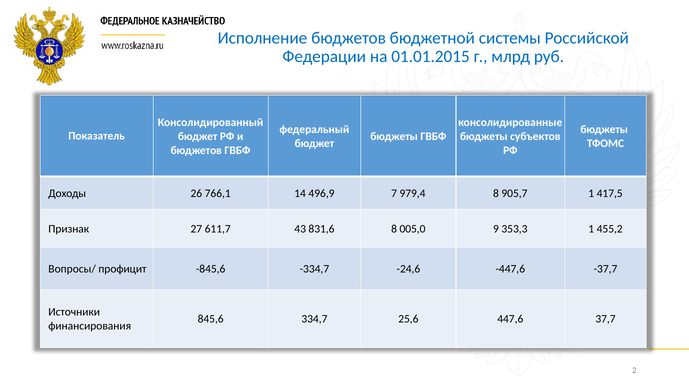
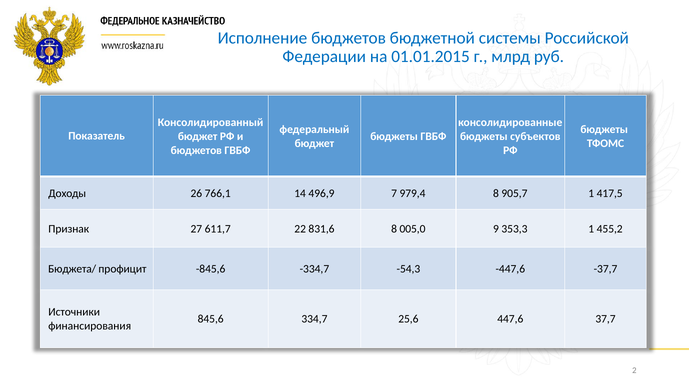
43: 43 -> 22 (300, 229)
Вопросы/: Вопросы/ -> Бюджета/ (72, 269)
-24,6: -24,6 -> -54,3 (408, 269)
